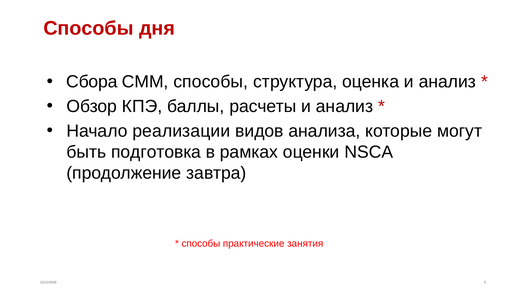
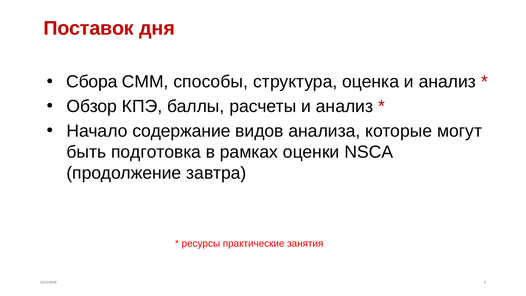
Способы: Способы -> Поставок (89, 28)
реализации: реализации -> содержание (181, 131)
способы: способы -> ресурсы (201, 244)
